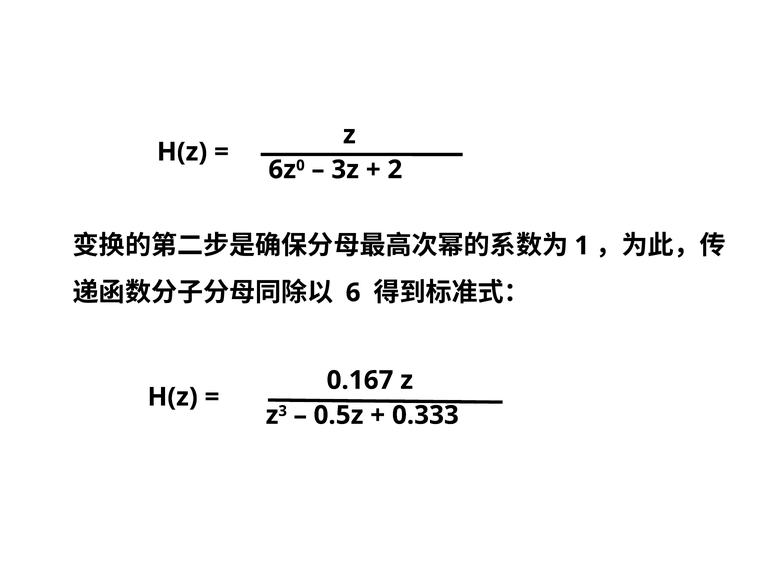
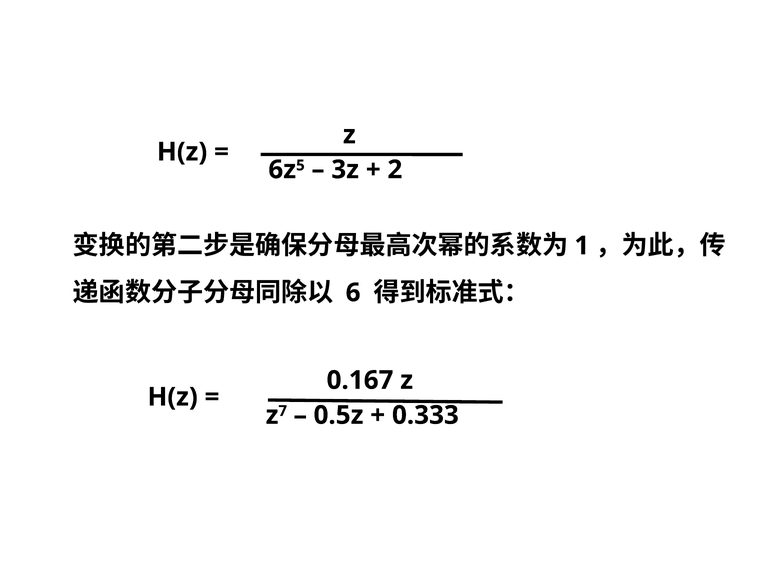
0: 0 -> 5 (300, 165)
3: 3 -> 7 (283, 411)
